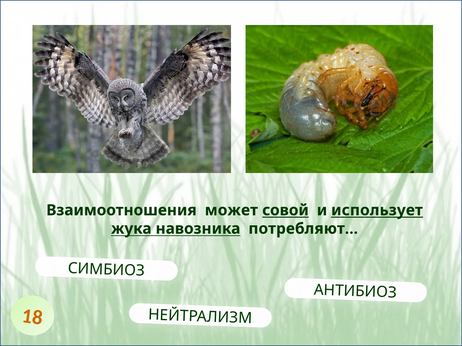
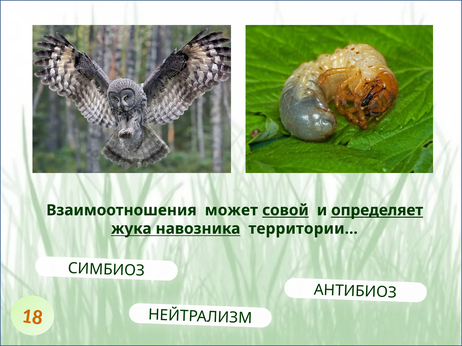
использует: использует -> определяет (377, 211)
потребляют…: потребляют… -> территории… (303, 229)
